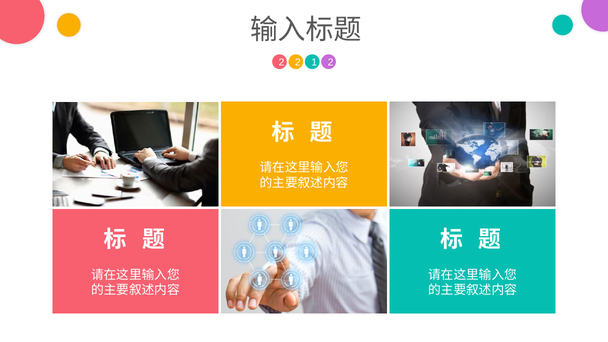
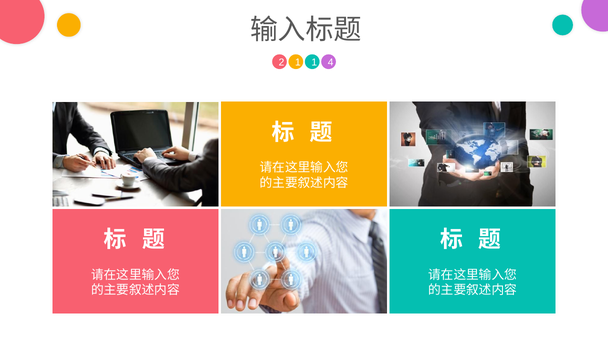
2 2: 2 -> 1 (298, 62)
1 2: 2 -> 4 (331, 62)
